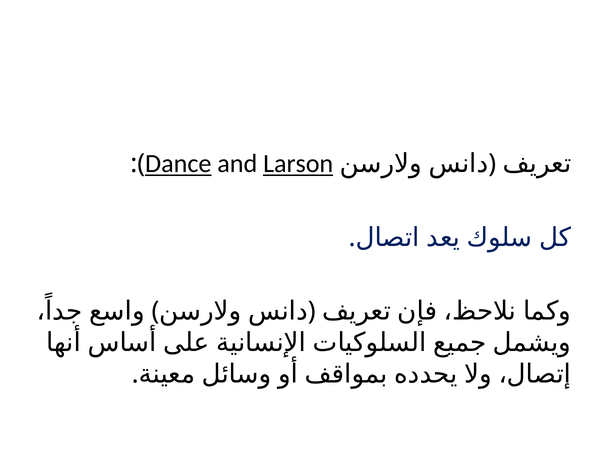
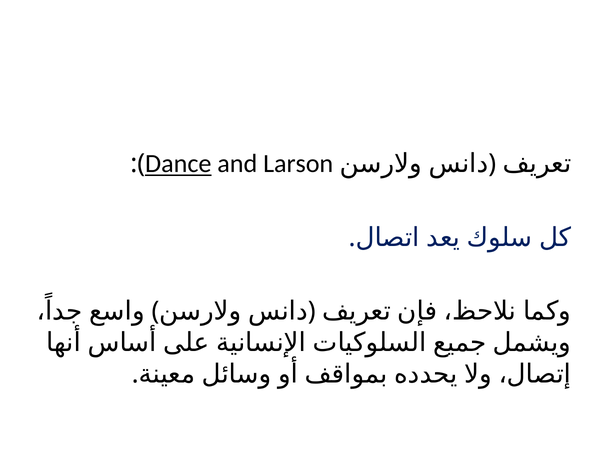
Larson underline: present -> none (298, 164)
